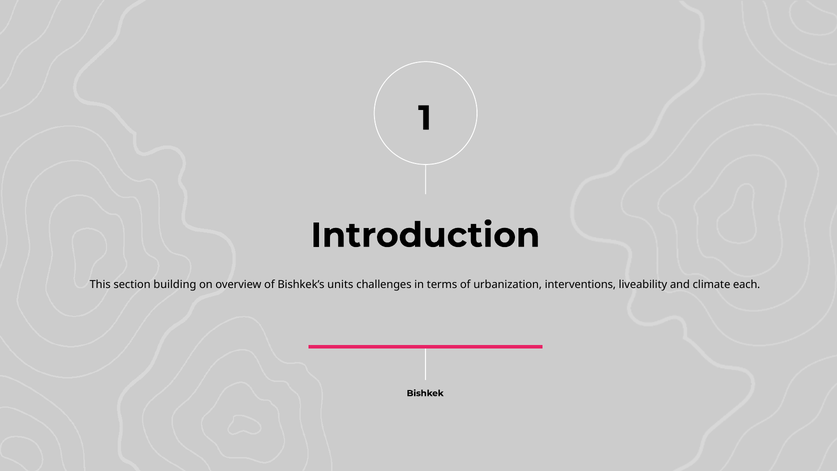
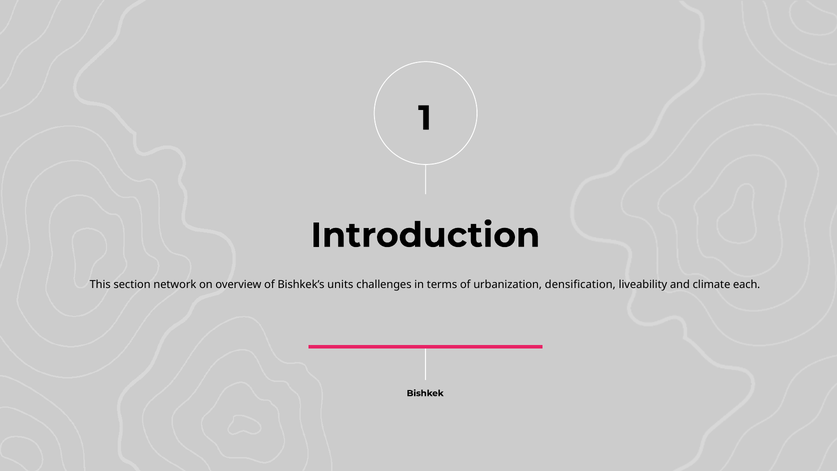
building: building -> network (175, 285)
interventions: interventions -> densification (580, 285)
